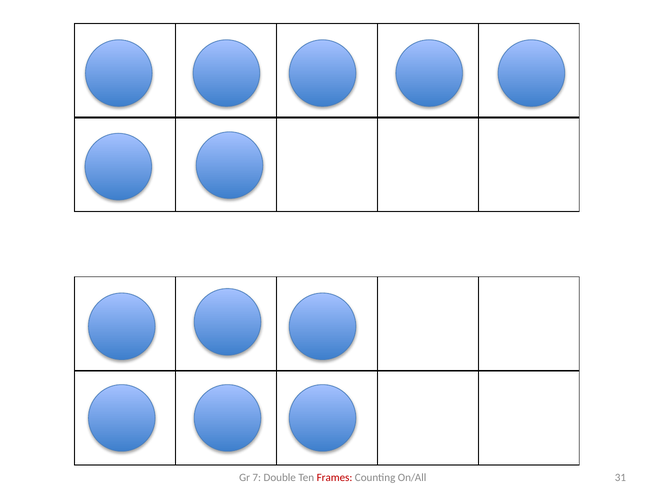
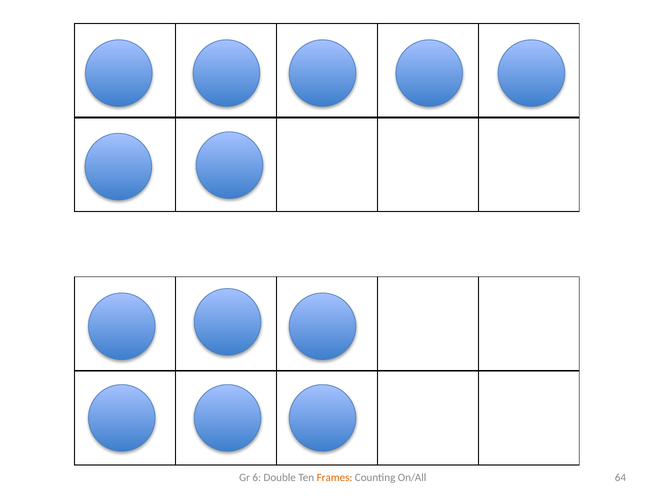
7: 7 -> 6 (257, 477)
Frames colour: red -> orange (335, 477)
31: 31 -> 64 (620, 477)
